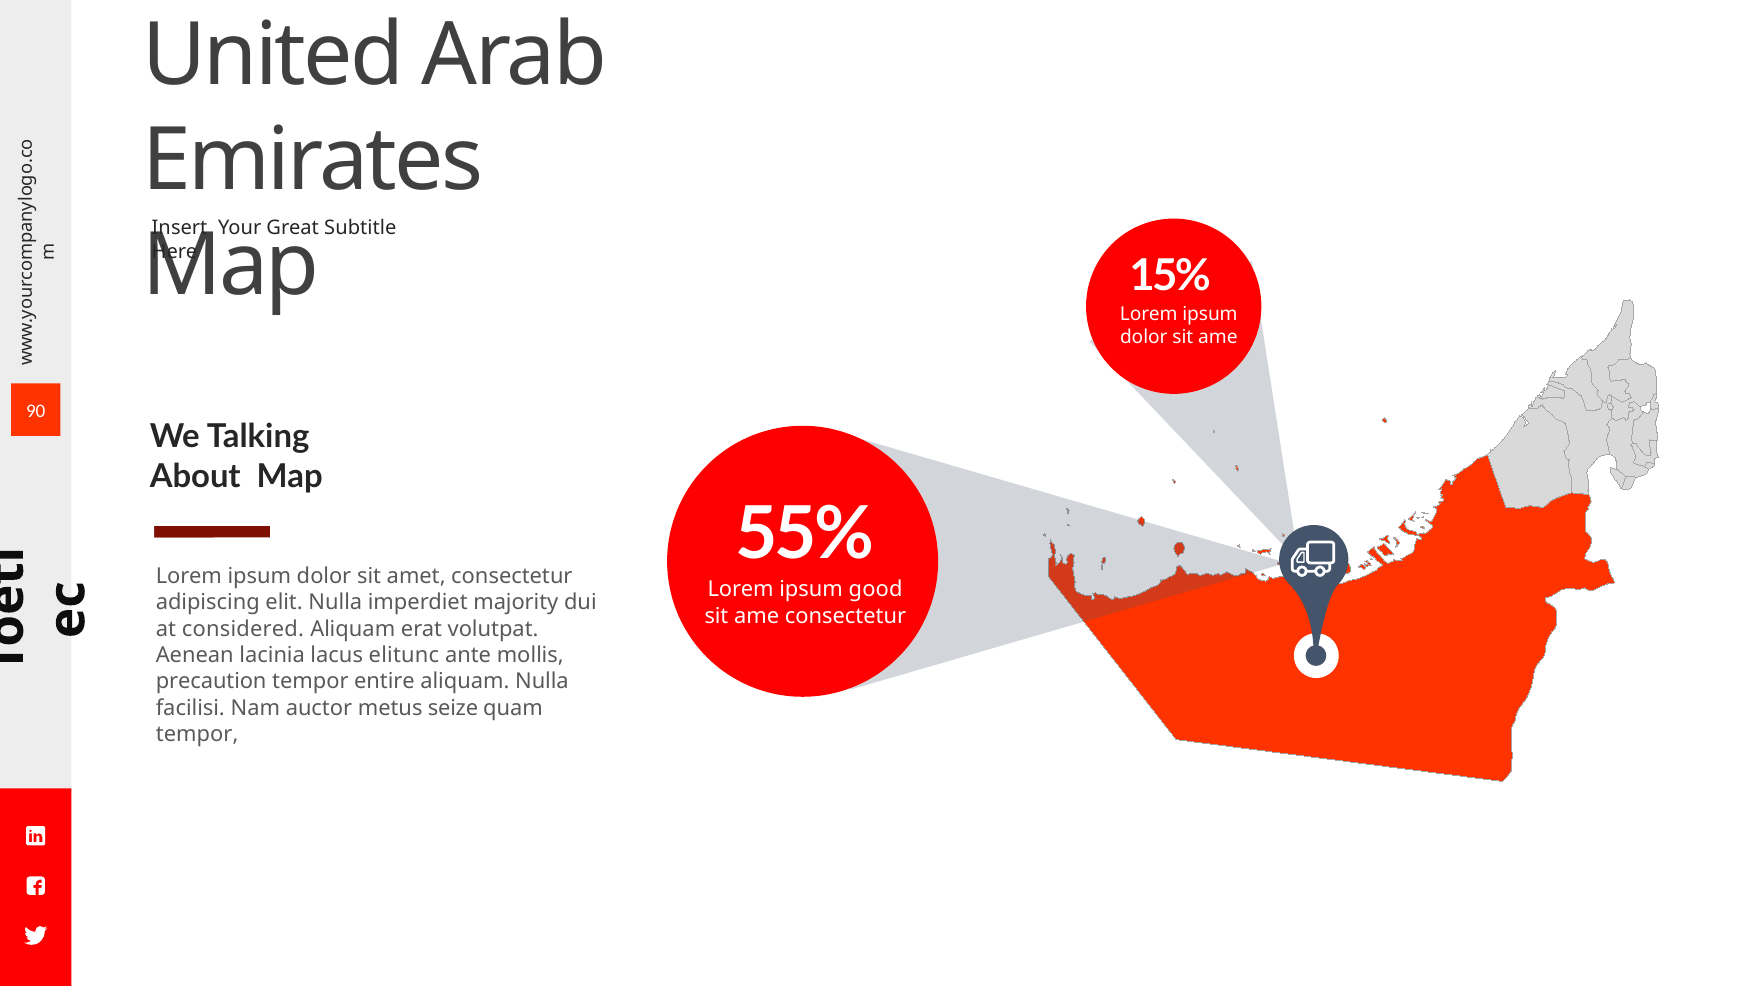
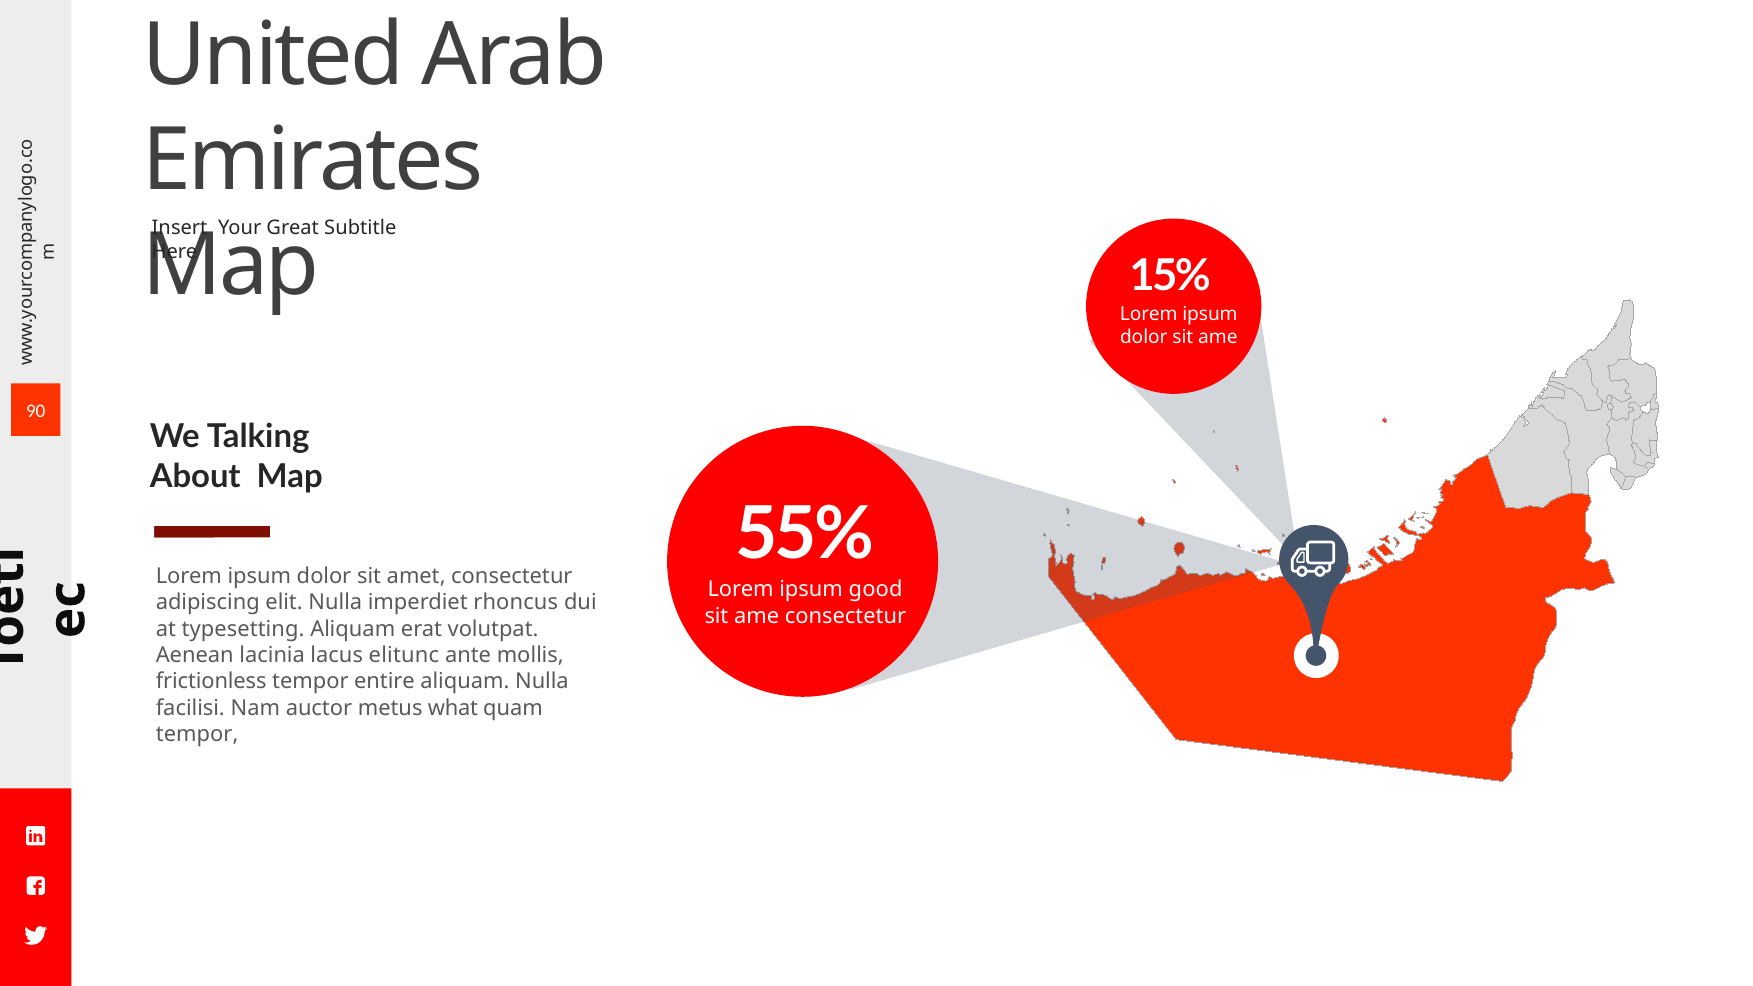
majority: majority -> rhoncus (516, 603)
considered: considered -> typesetting (243, 629)
precaution: precaution -> frictionless (211, 682)
seize: seize -> what (453, 708)
